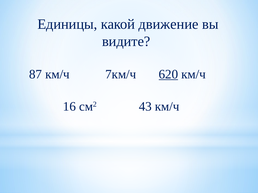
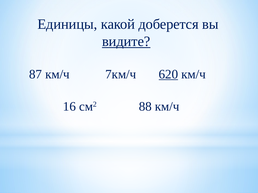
движение: движение -> доберется (169, 24)
видите underline: none -> present (126, 42)
43: 43 -> 88 (145, 107)
